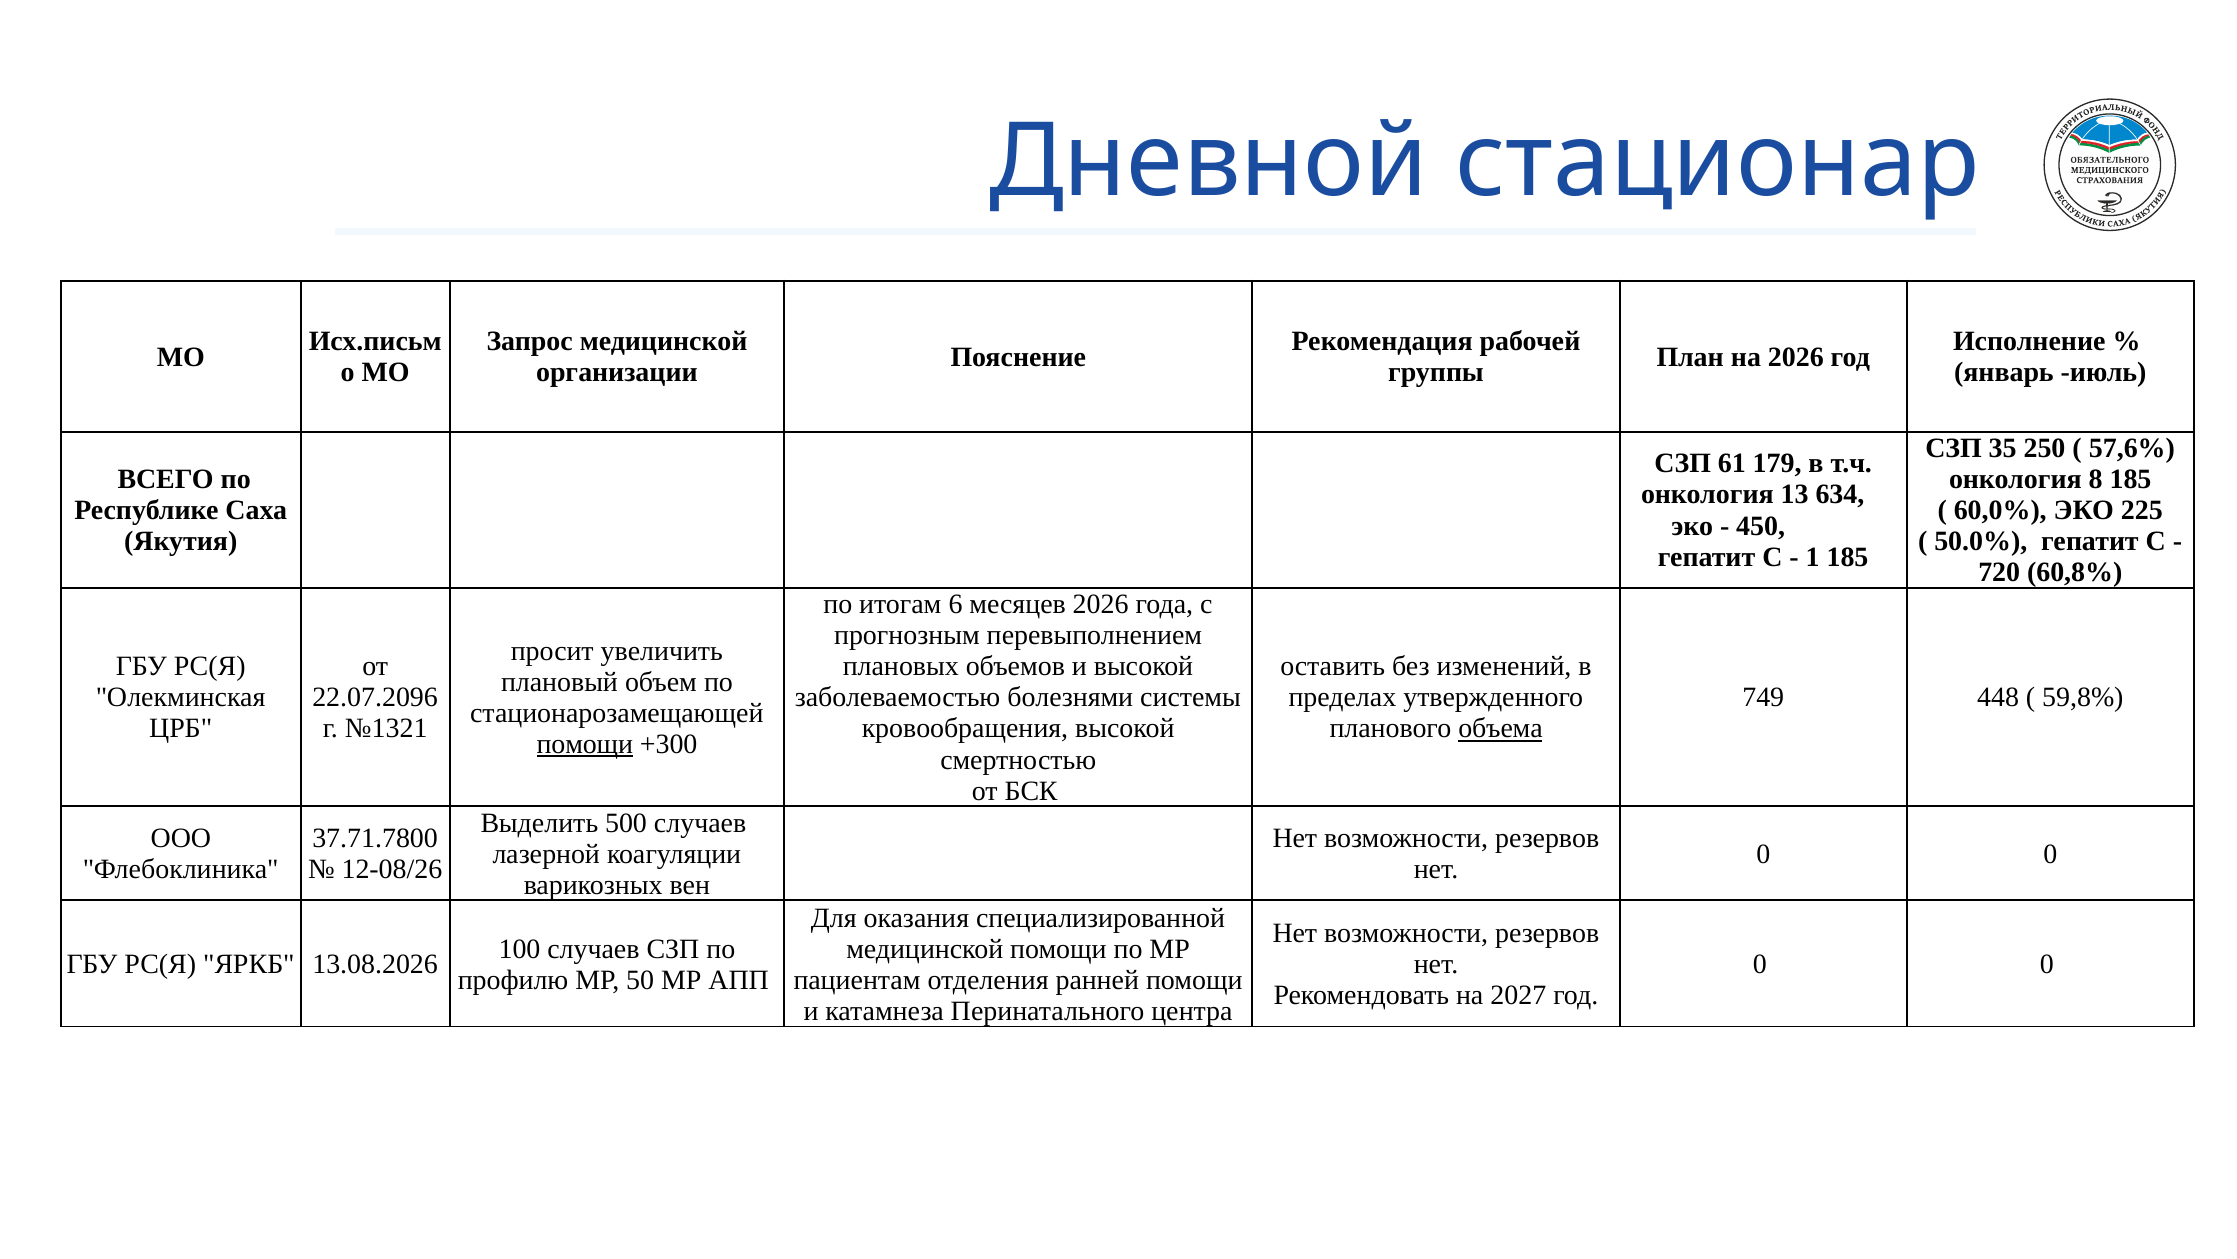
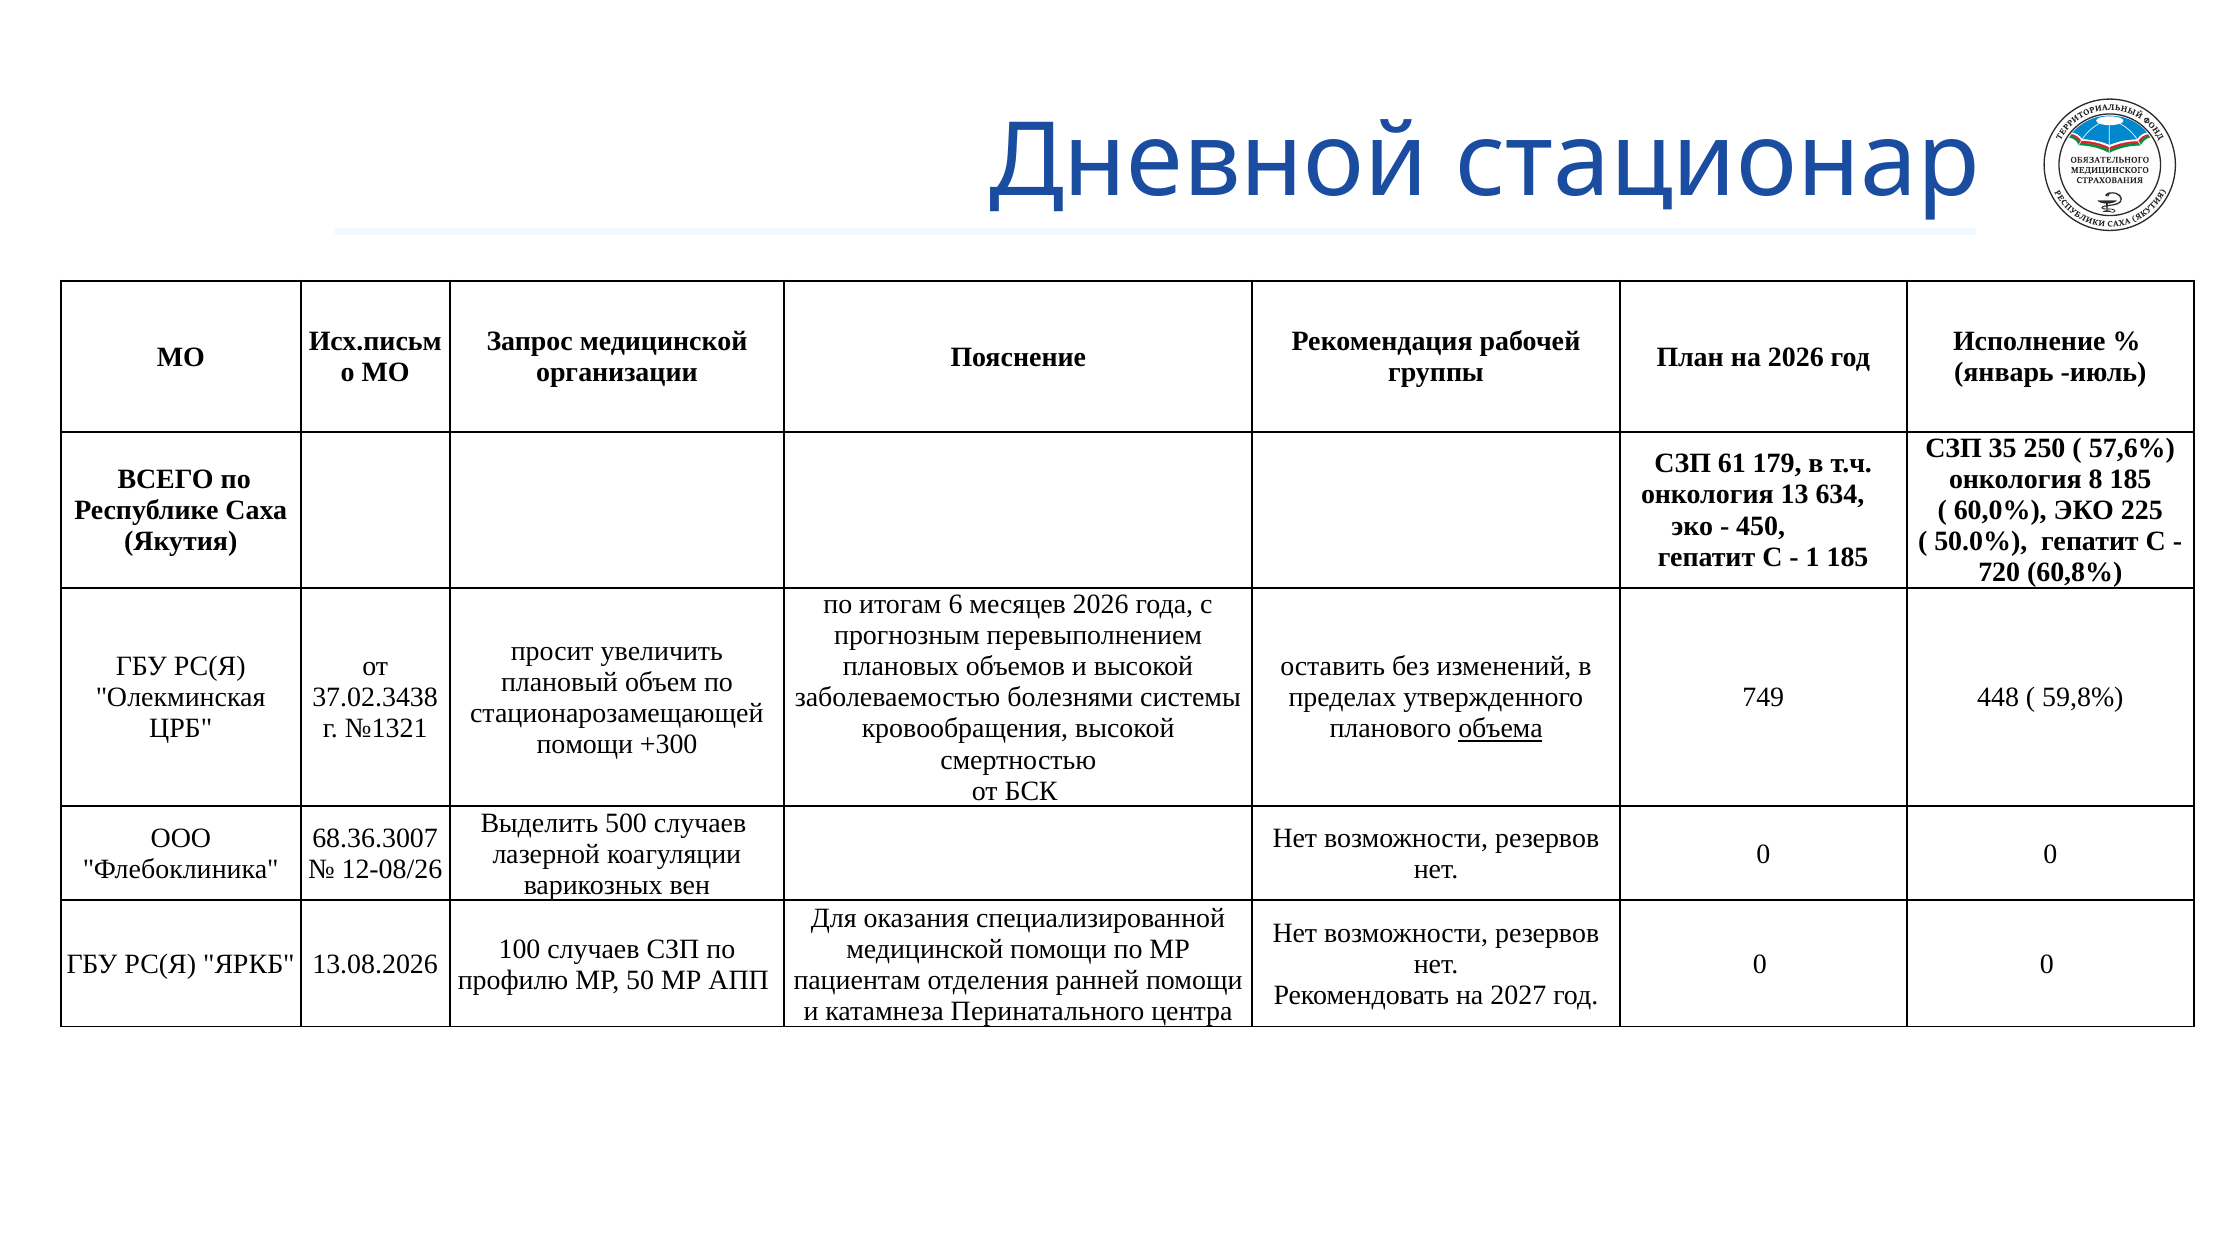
22.07.2096: 22.07.2096 -> 37.02.3438 (375, 697)
помощи underline: present -> none (585, 744)
37.71.7800: 37.71.7800 -> 68.36.3007 (375, 838)
